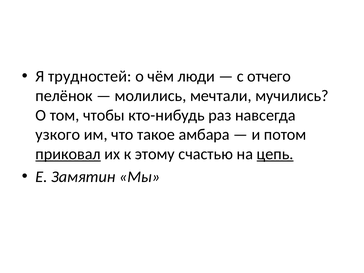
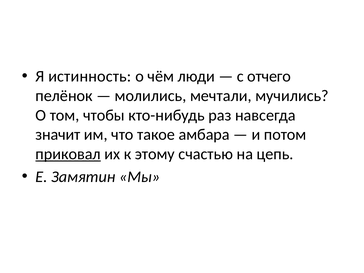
трудностей: трудностей -> истинность (90, 76)
узкого: узкого -> значит (58, 135)
цепь underline: present -> none (275, 154)
